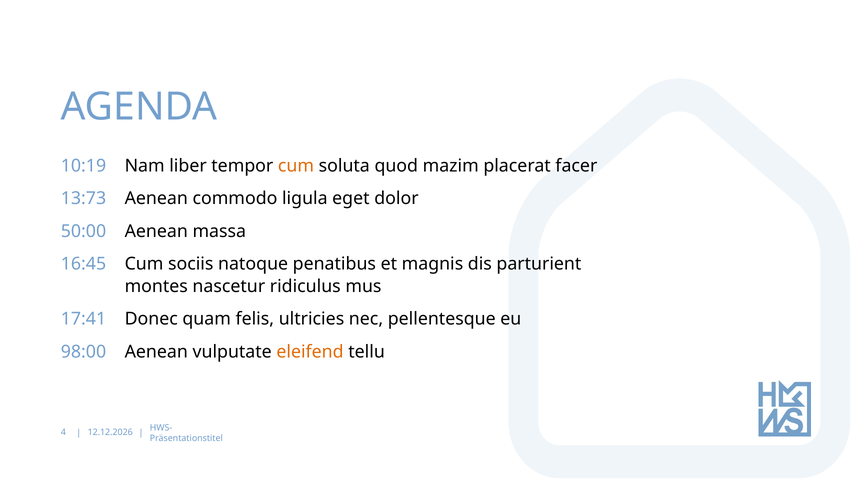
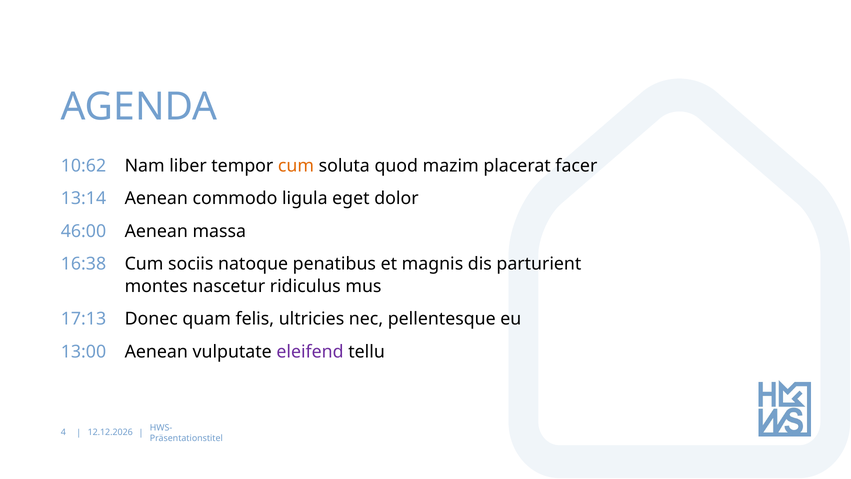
10:19: 10:19 -> 10:62 (83, 166)
13:73: 13:73 -> 13:14 (83, 198)
50:00: 50:00 -> 46:00 (83, 231)
16:45: 16:45 -> 16:38 (83, 264)
17:41: 17:41 -> 17:13 (83, 319)
98:00: 98:00 -> 13:00 (83, 352)
eleifend colour: orange -> purple (310, 352)
